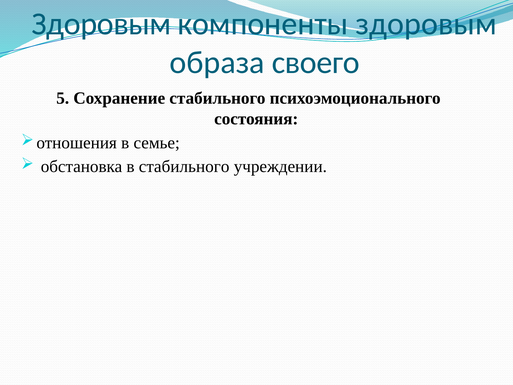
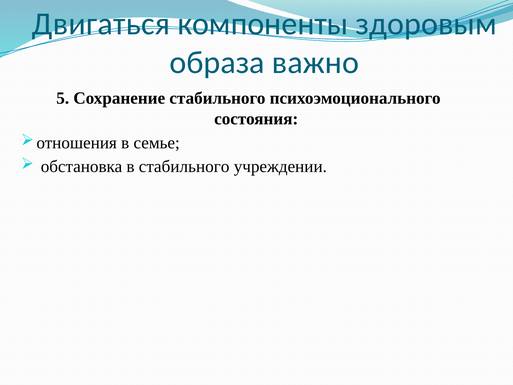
Здоровым: Здоровым -> Двигаться (101, 24)
своего: своего -> важно (316, 62)
